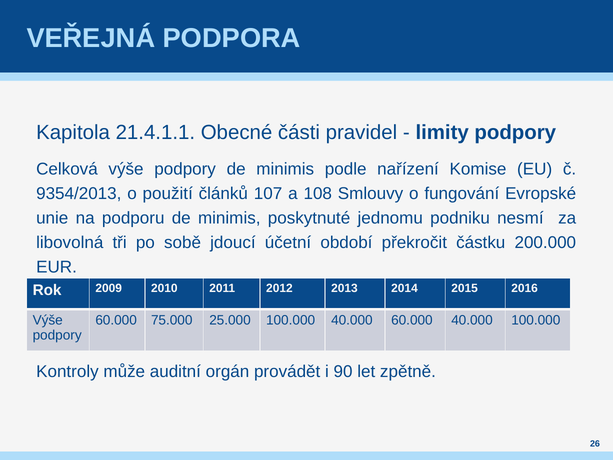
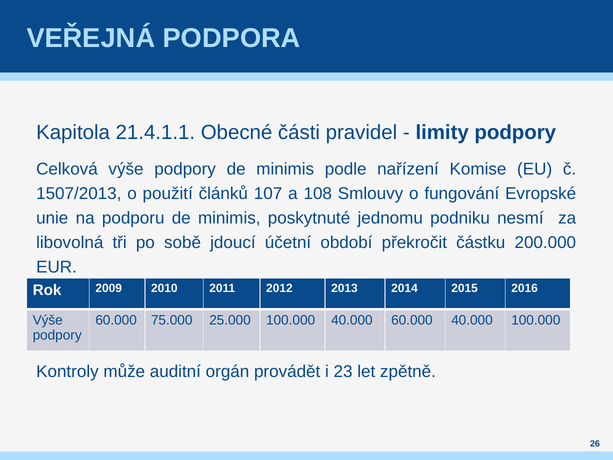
9354/2013: 9354/2013 -> 1507/2013 (79, 194)
90: 90 -> 23 (343, 371)
